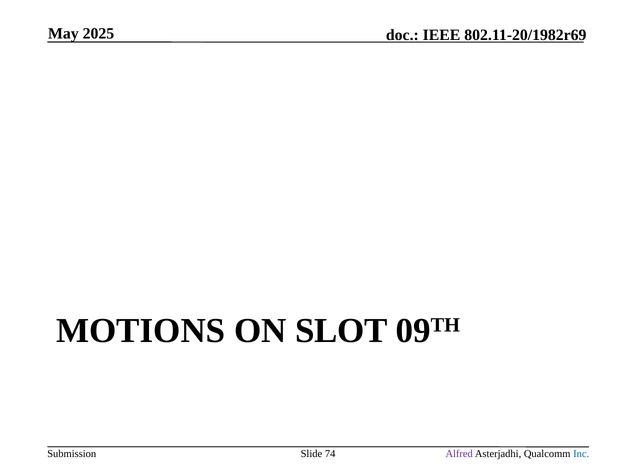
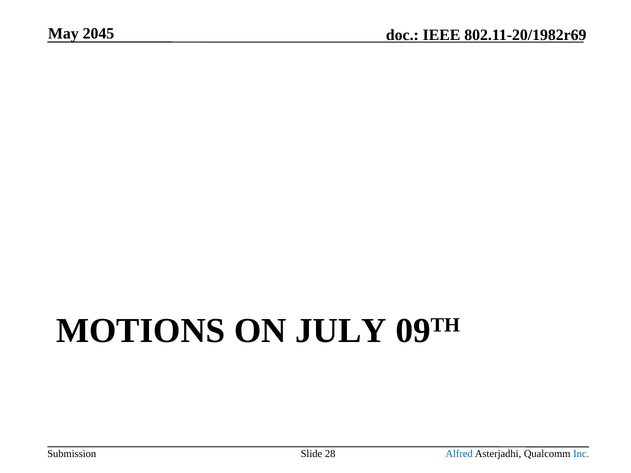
2025: 2025 -> 2045 (98, 33)
SLOT: SLOT -> JULY (341, 331)
74: 74 -> 28 (330, 454)
Alfred colour: purple -> blue (459, 454)
